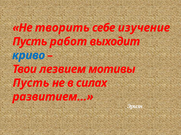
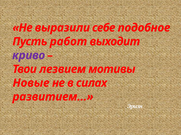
творить: творить -> выразили (62, 28)
изучение: изучение -> подобное (144, 28)
криво colour: blue -> purple (29, 56)
Пусть: Пусть -> Новые (31, 83)
